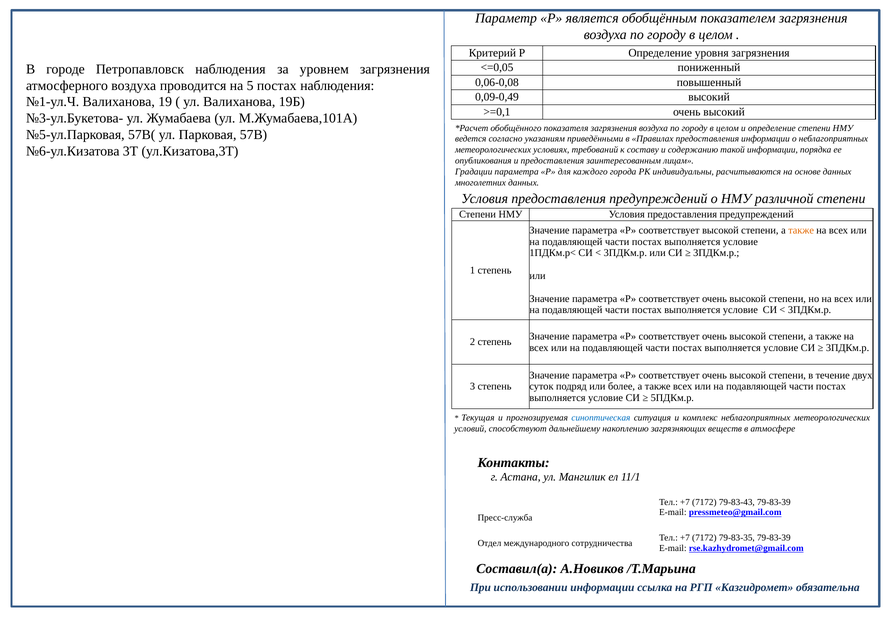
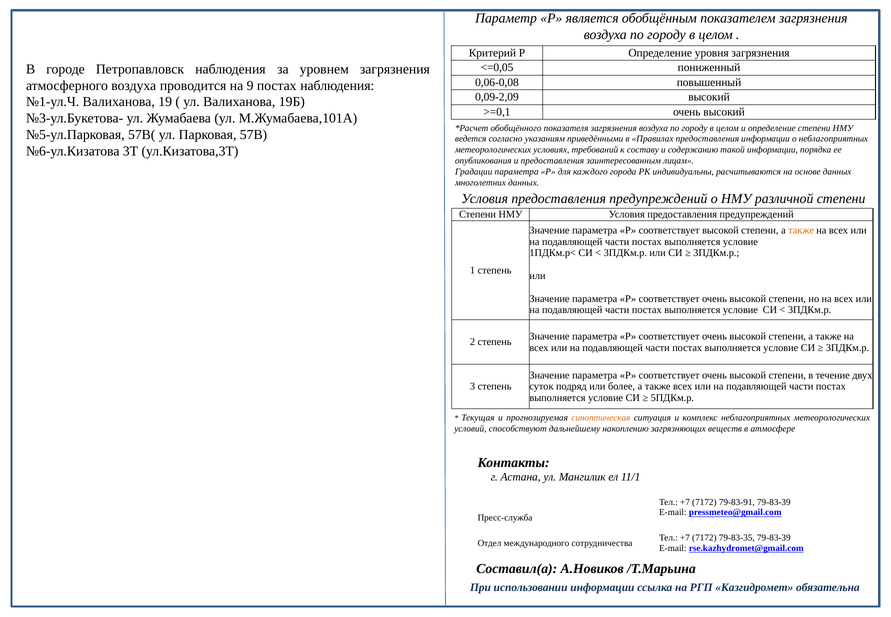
5: 5 -> 9 (250, 85)
0,09-0,49: 0,09-0,49 -> 0,09-2,09 (497, 97)
синоптическая colour: blue -> orange (601, 418)
79-83-43: 79-83-43 -> 79-83-91 (737, 502)
